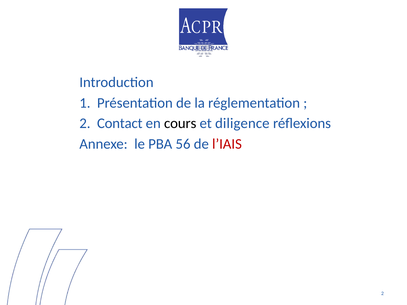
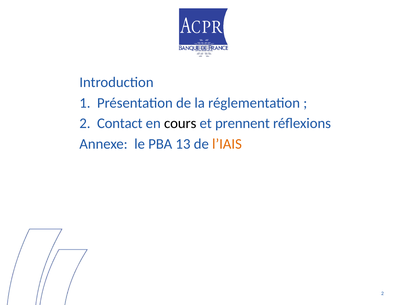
diligence: diligence -> prennent (242, 124)
56: 56 -> 13 (183, 144)
l’IAIS colour: red -> orange (227, 144)
